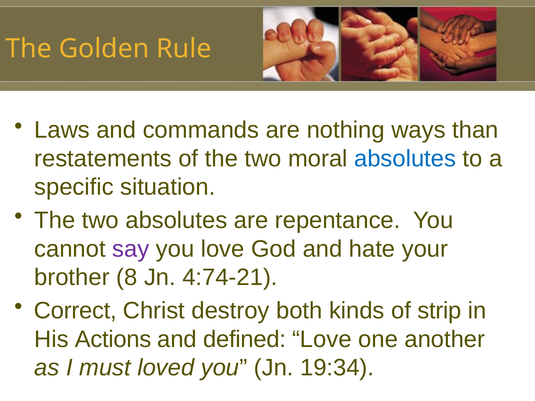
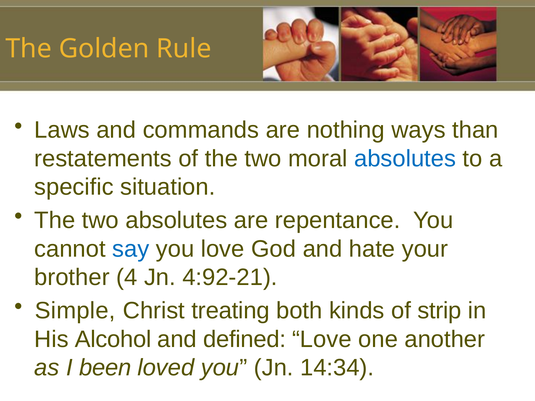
say colour: purple -> blue (131, 249)
8: 8 -> 4 (127, 278)
4:74-21: 4:74-21 -> 4:92-21 (230, 278)
Correct: Correct -> Simple (75, 311)
destroy: destroy -> treating (231, 311)
Actions: Actions -> Alcohol (113, 339)
must: must -> been (105, 368)
19:34: 19:34 -> 14:34 (337, 368)
